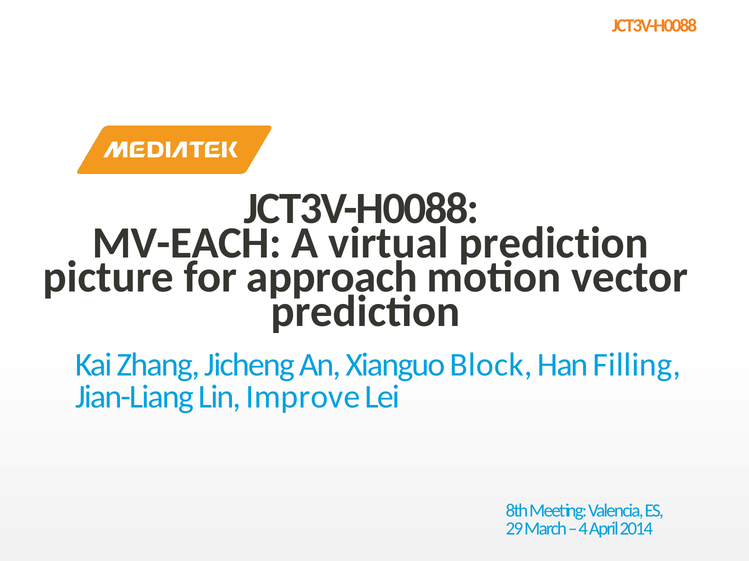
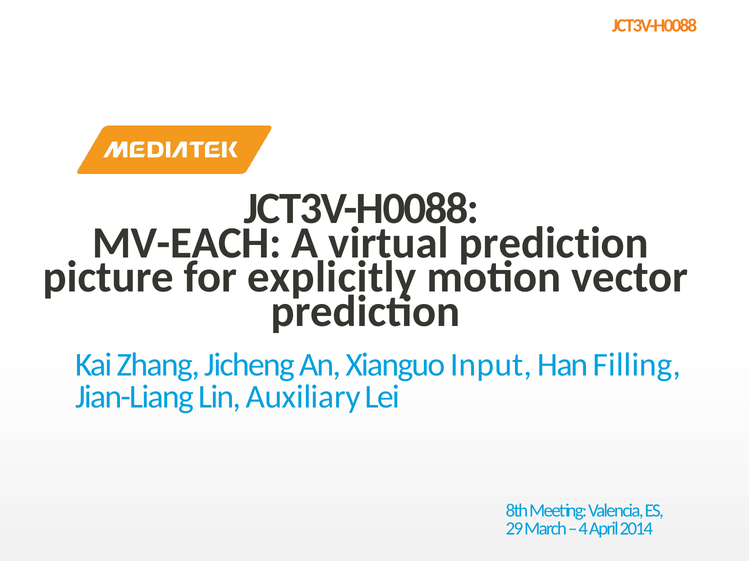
approach: approach -> explicitly (332, 278)
Block: Block -> Input (491, 365)
Improve: Improve -> Auxiliary (303, 397)
